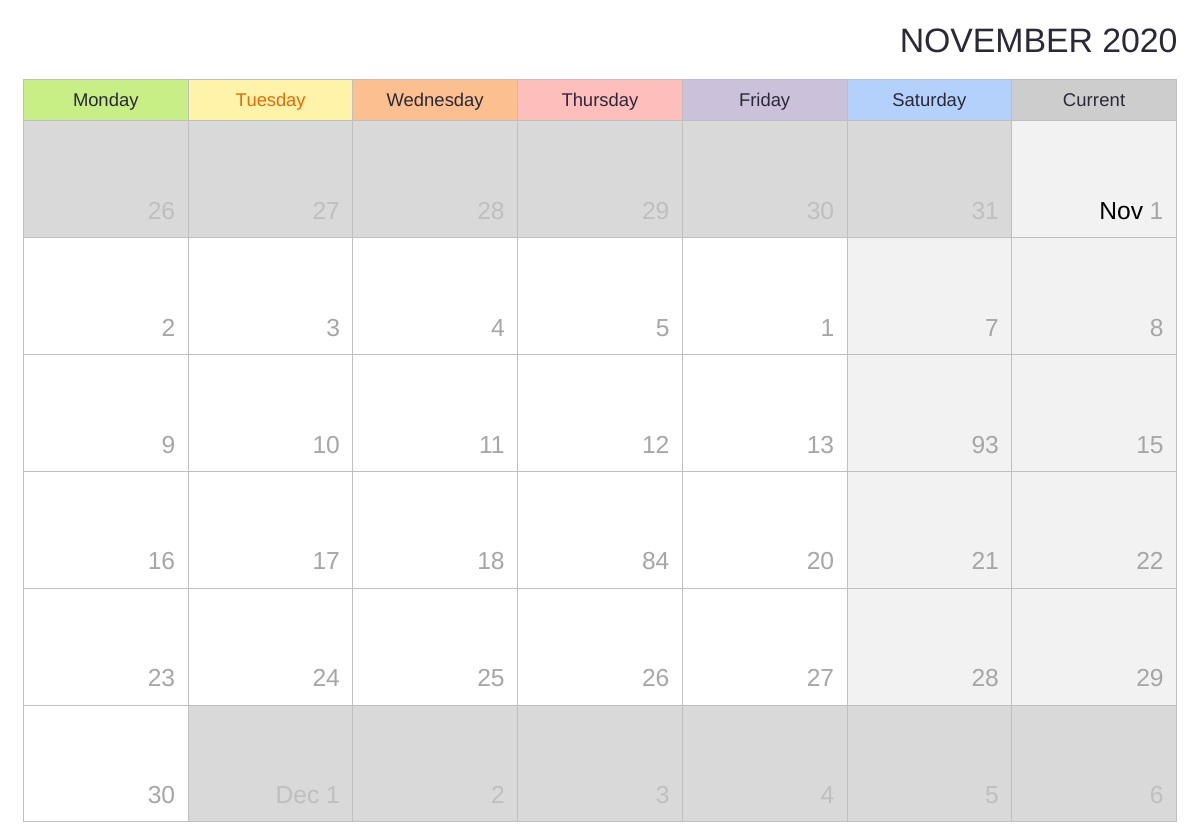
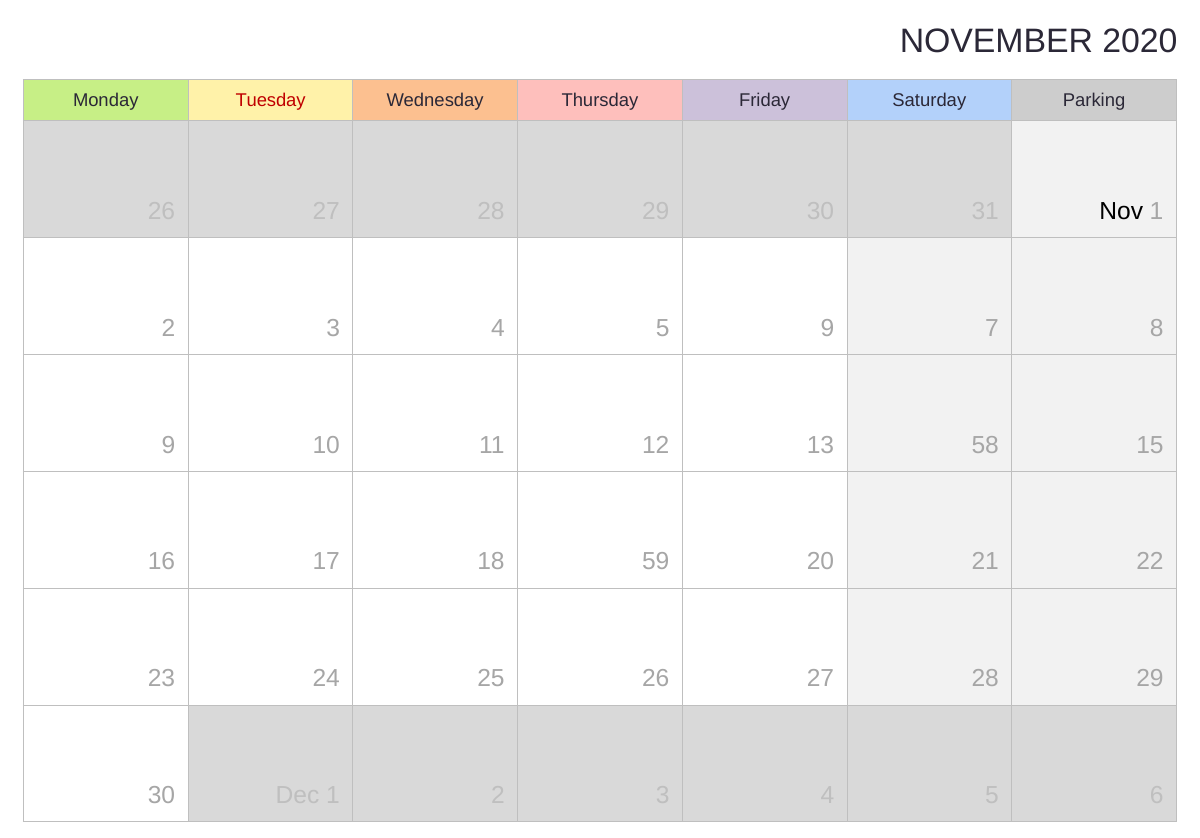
Tuesday colour: orange -> red (271, 101)
Current: Current -> Parking (1094, 101)
5 1: 1 -> 9 (827, 328)
93: 93 -> 58 (985, 445)
84: 84 -> 59 (656, 561)
